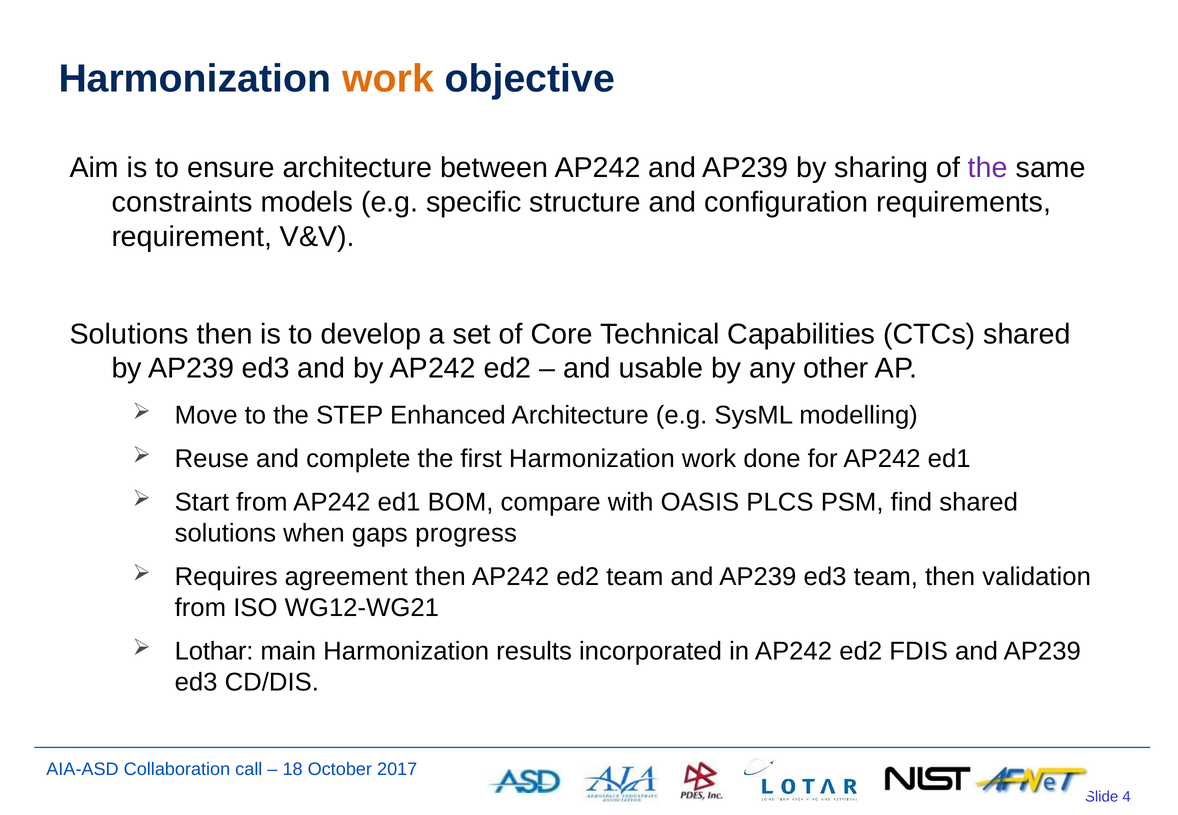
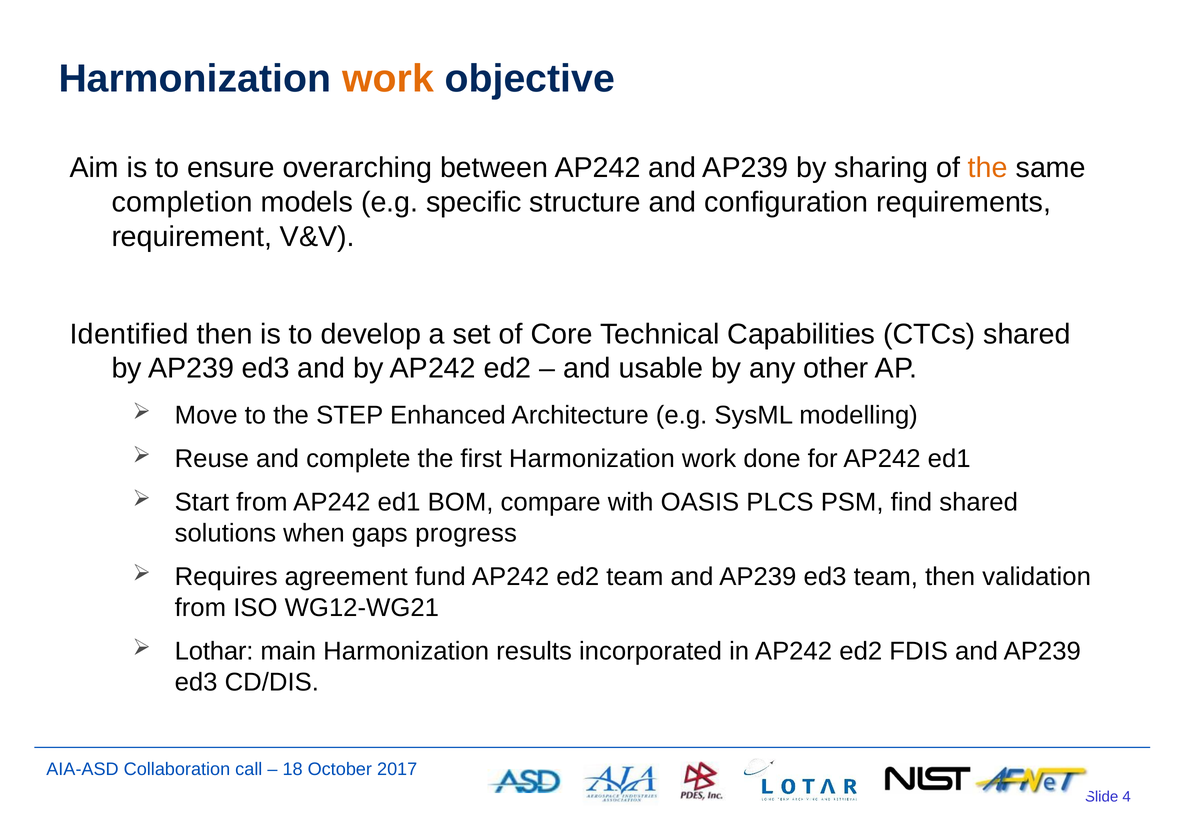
ensure architecture: architecture -> overarching (357, 168)
the colour: purple -> orange (988, 168)
constraints: constraints -> completion (182, 202)
Solutions: Solutions -> Identified (129, 334)
agreement then: then -> fund (440, 577)
